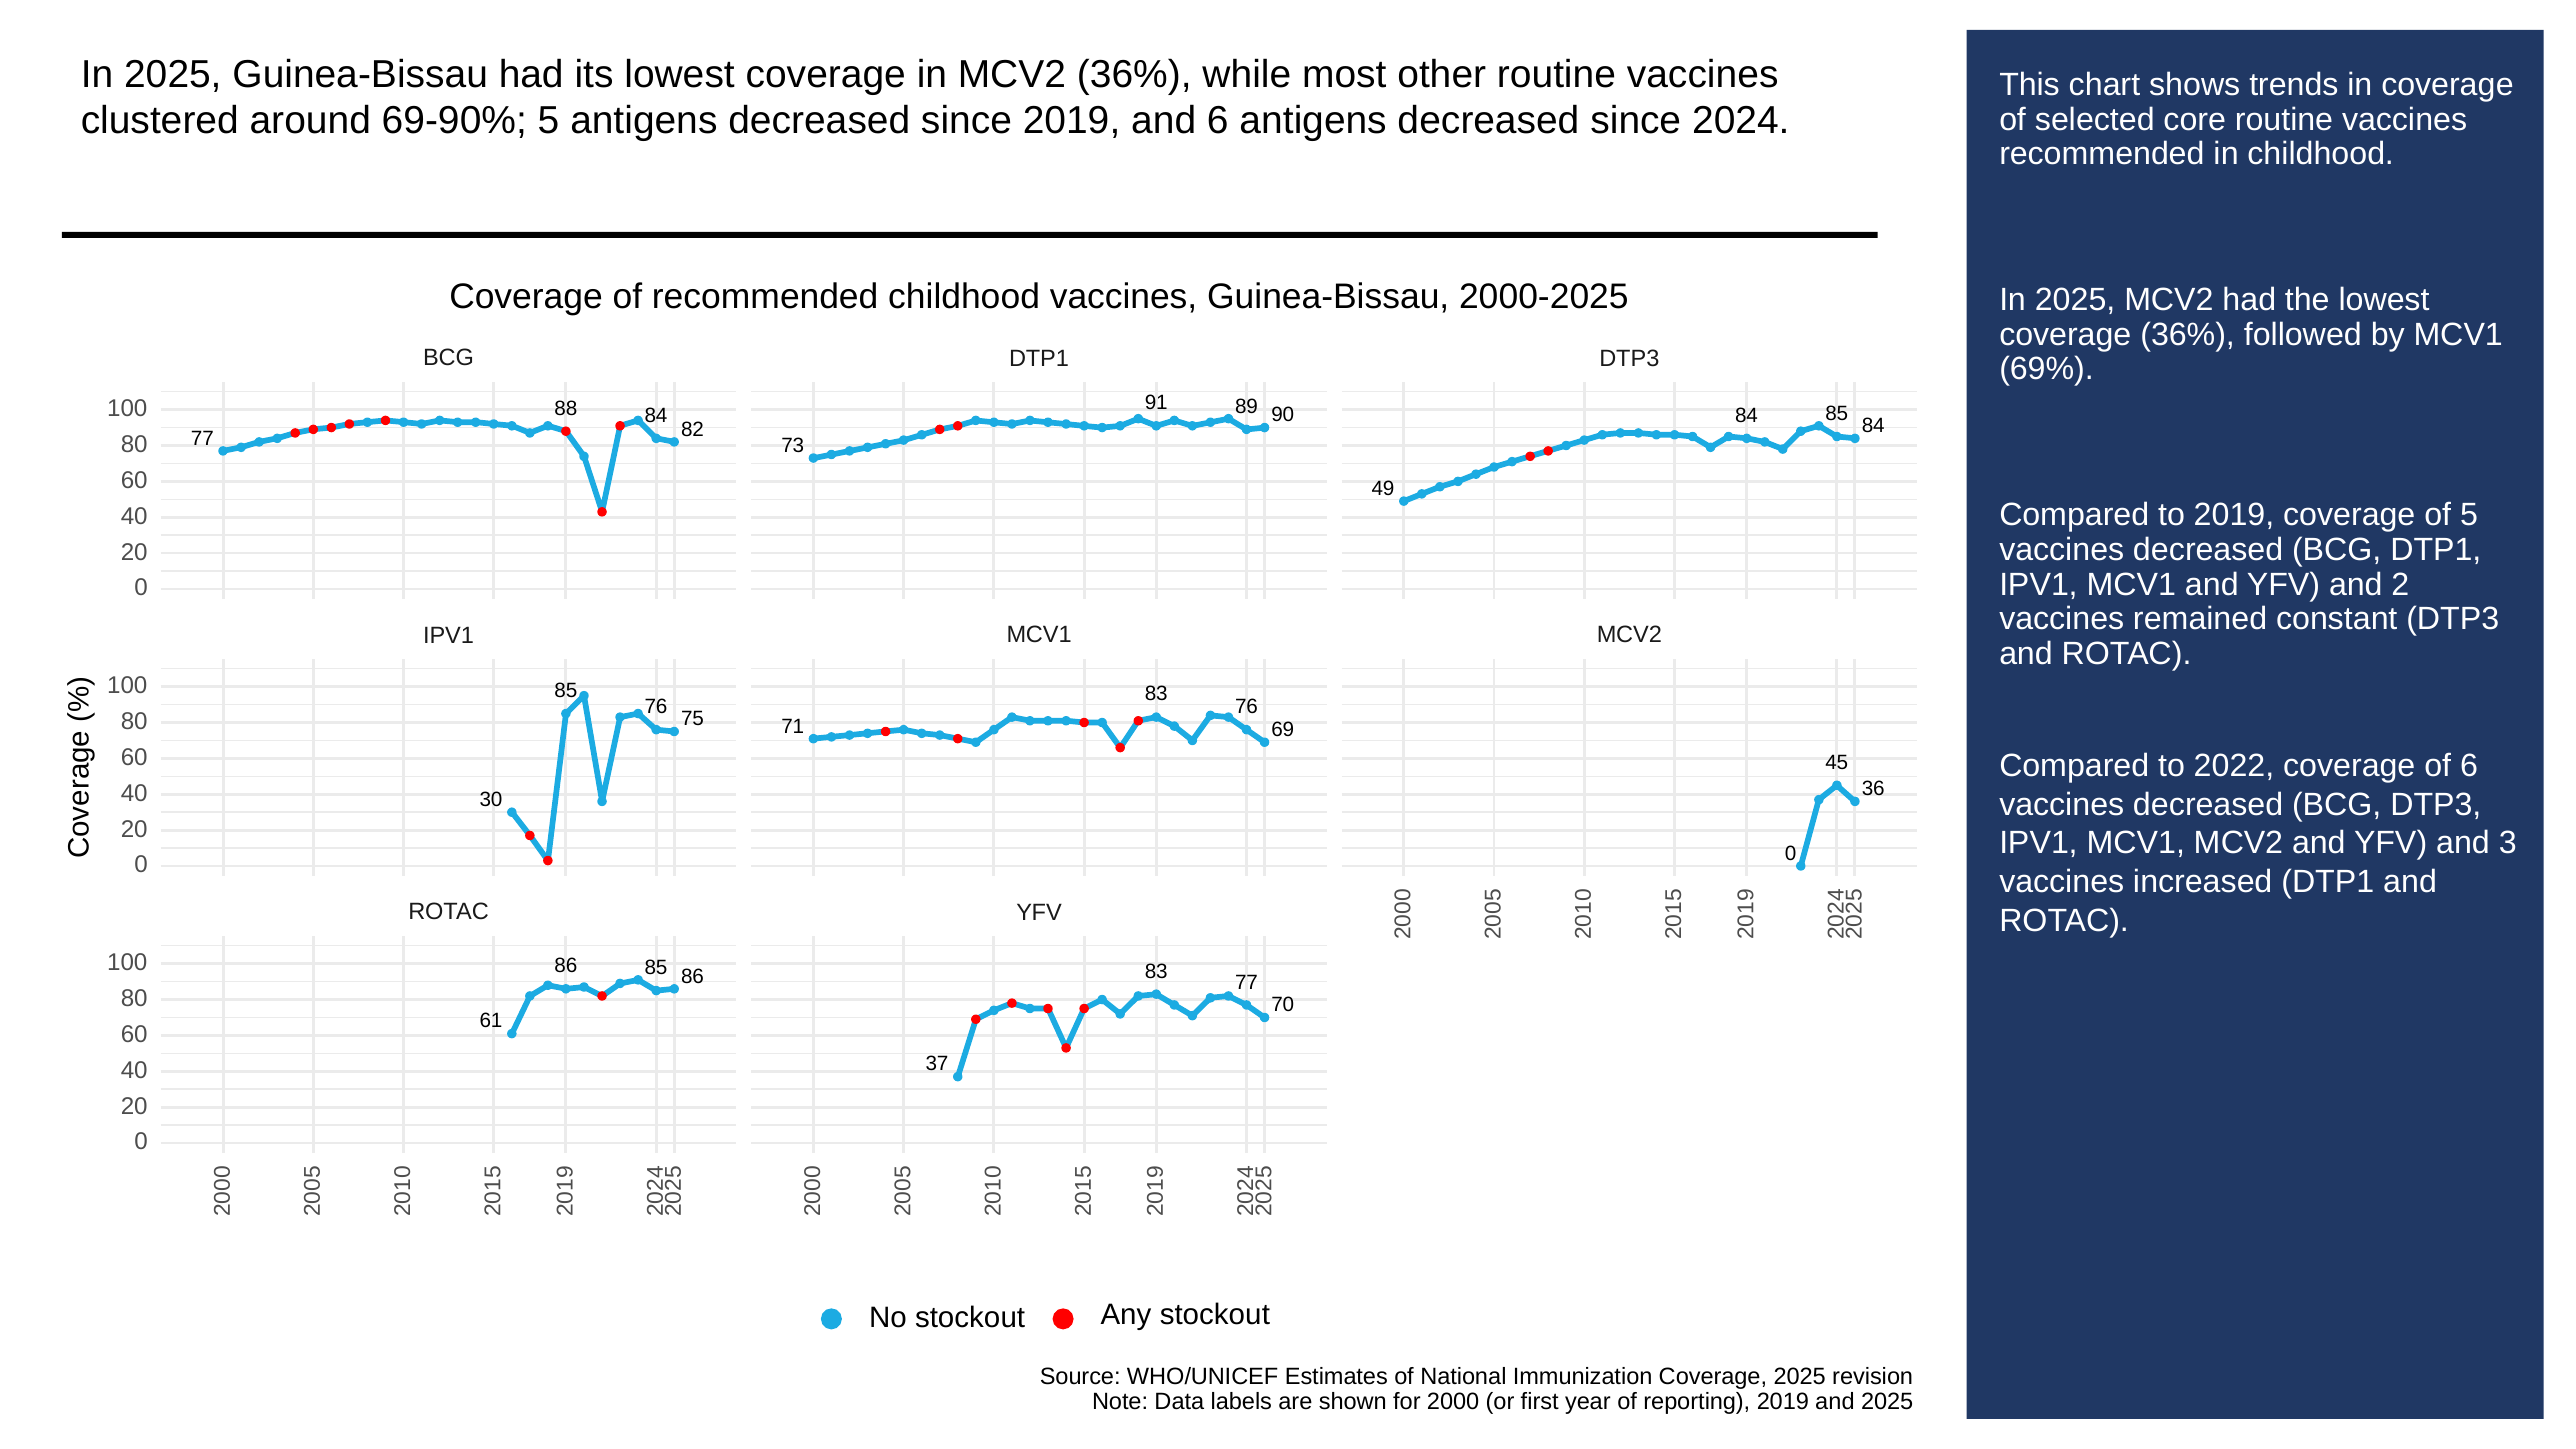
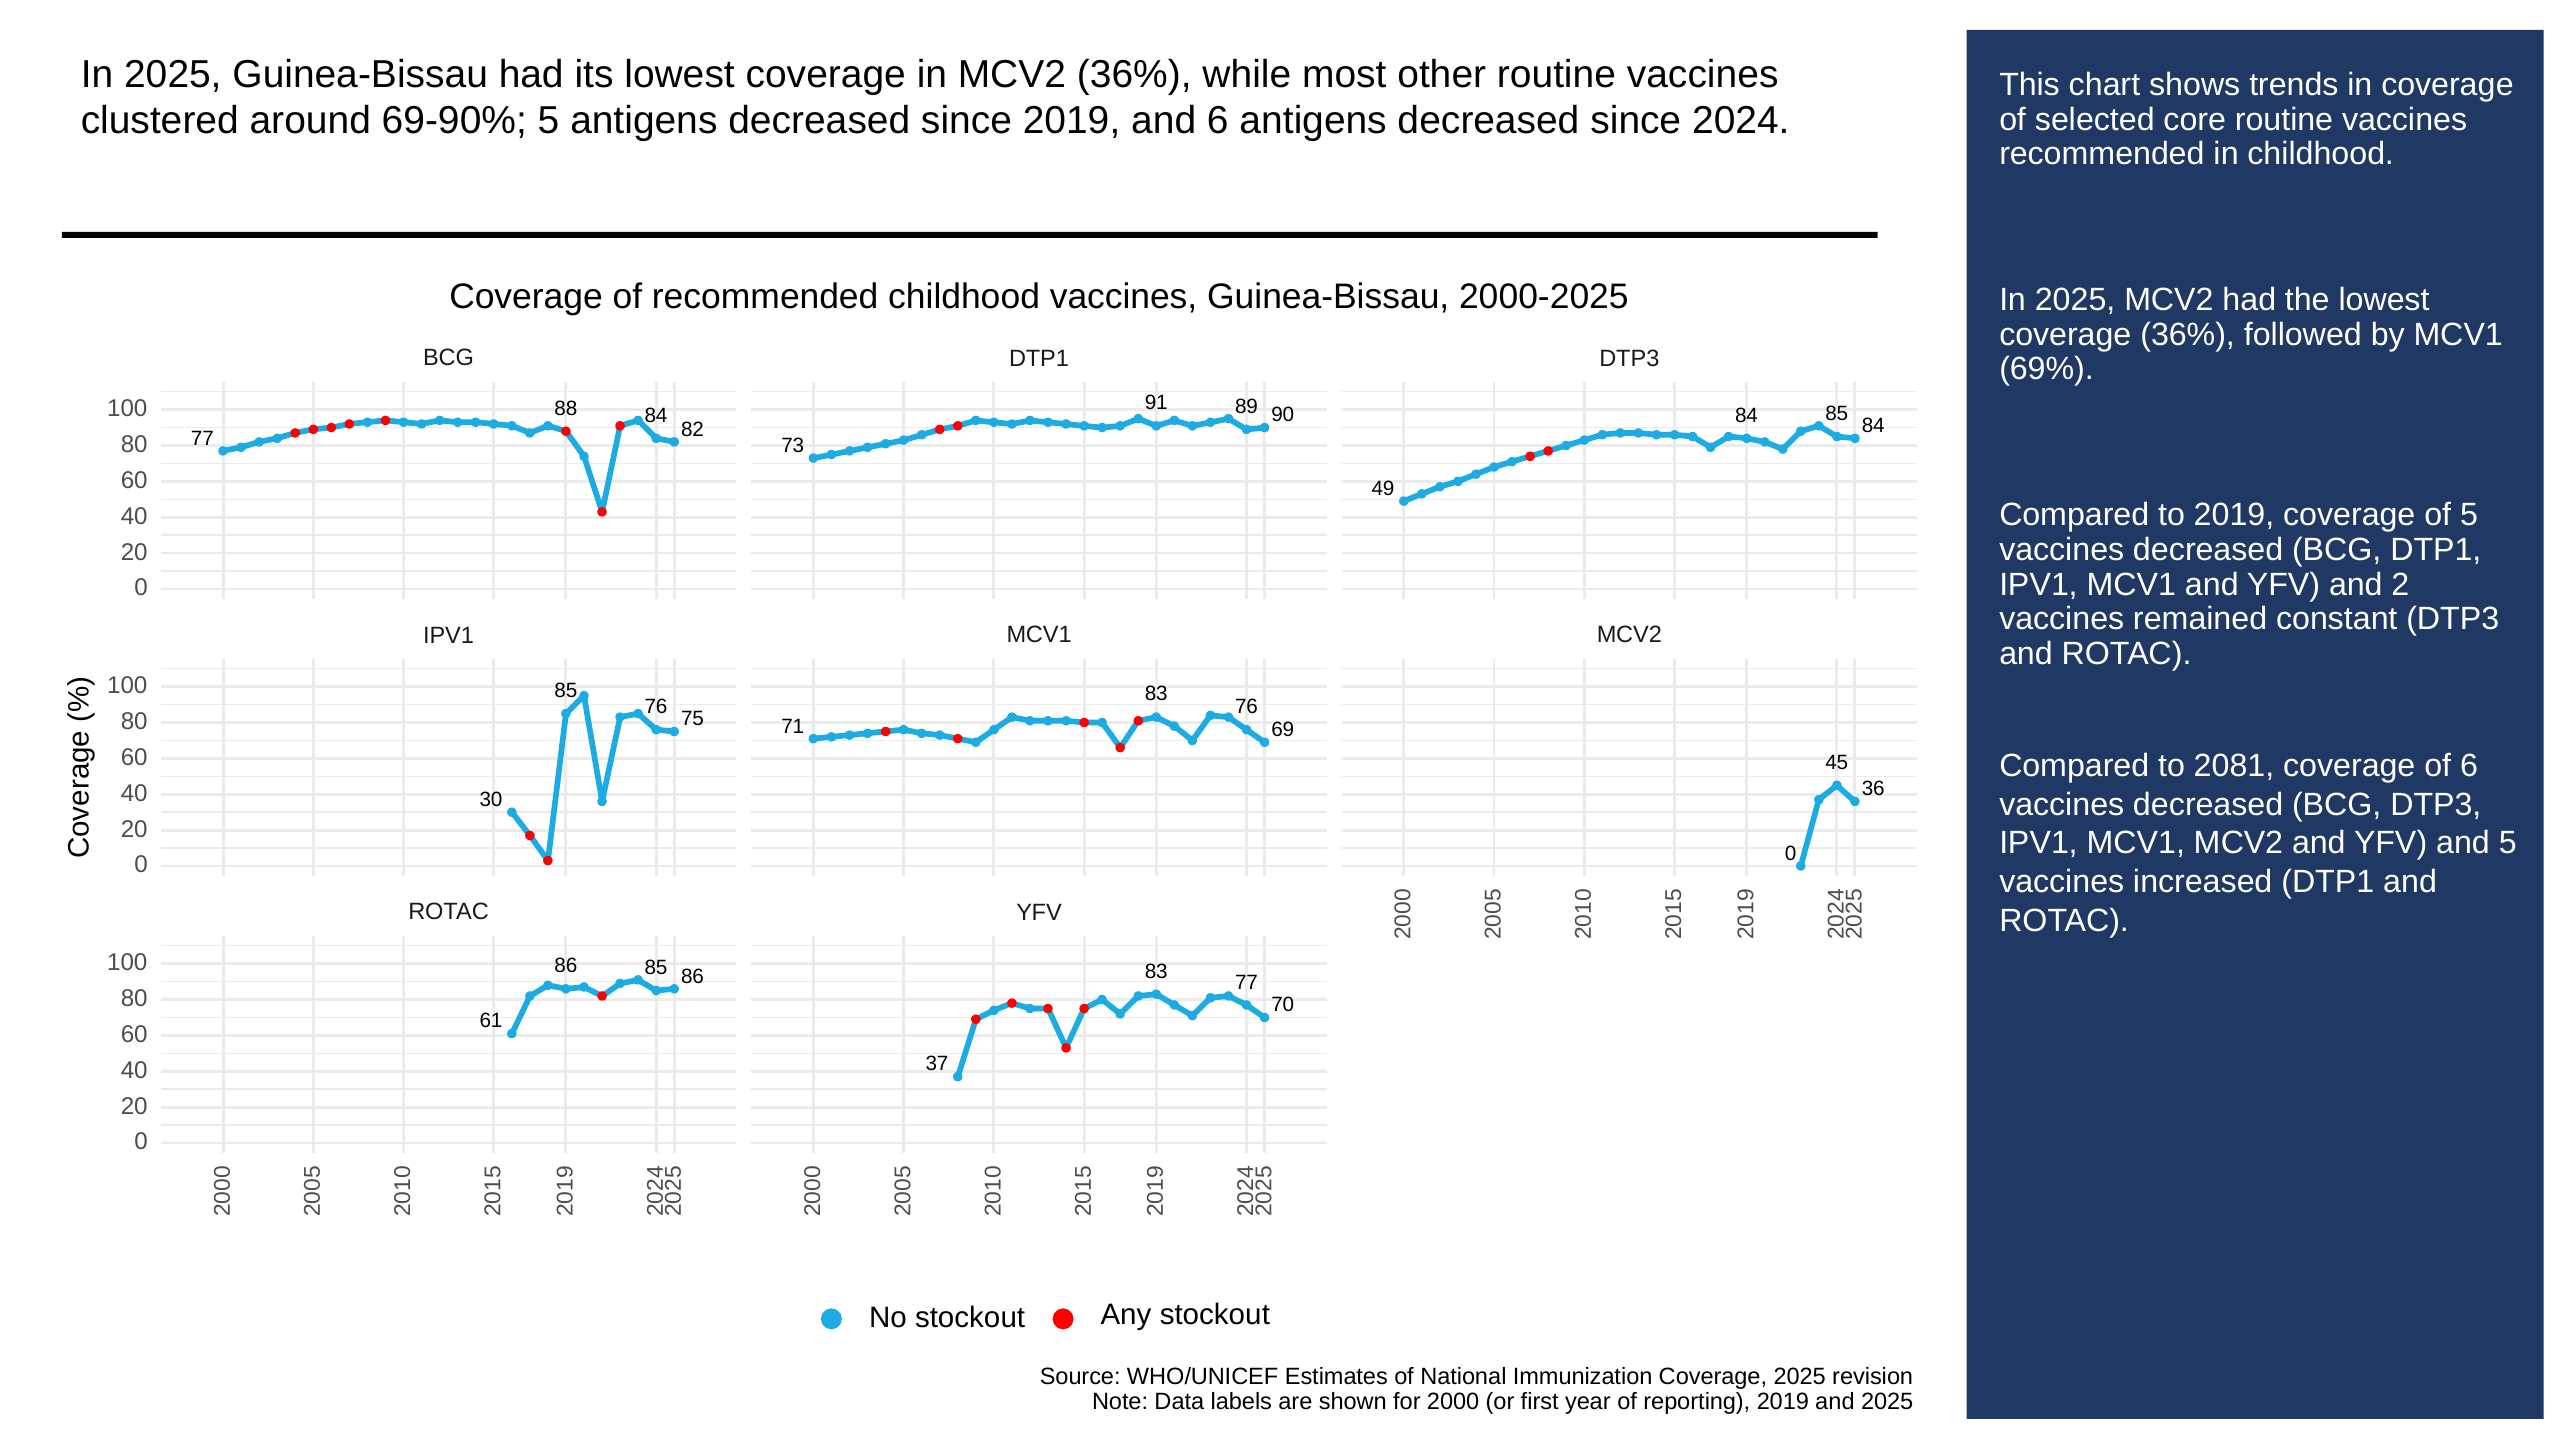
2022: 2022 -> 2081 (2234, 766)
and 3: 3 -> 5 (2508, 843)
